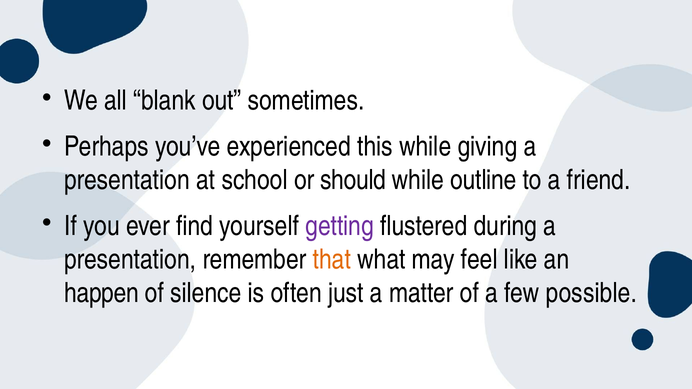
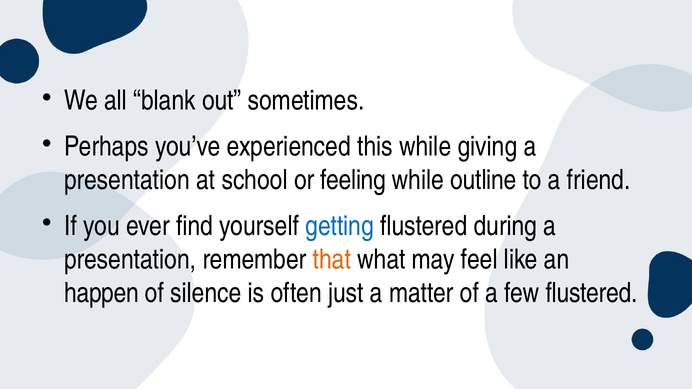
should: should -> feeling (353, 180)
getting colour: purple -> blue (340, 226)
few possible: possible -> flustered (592, 293)
